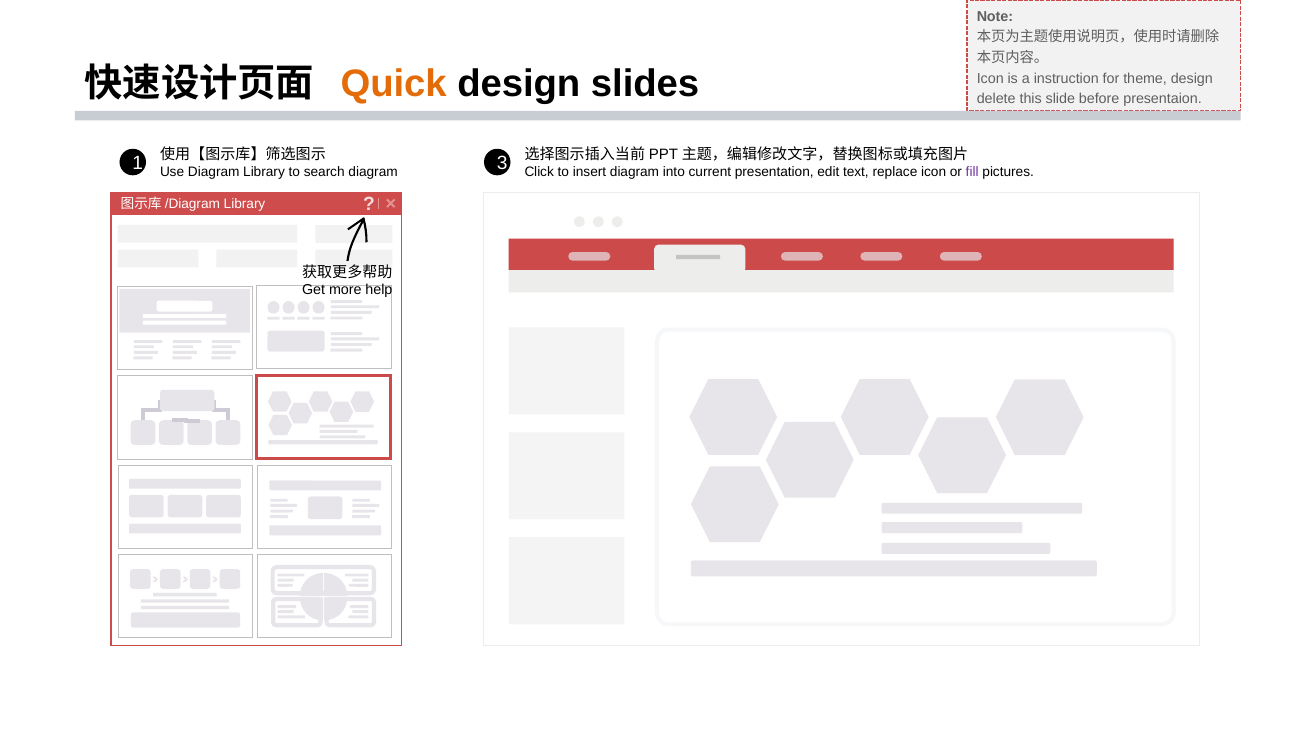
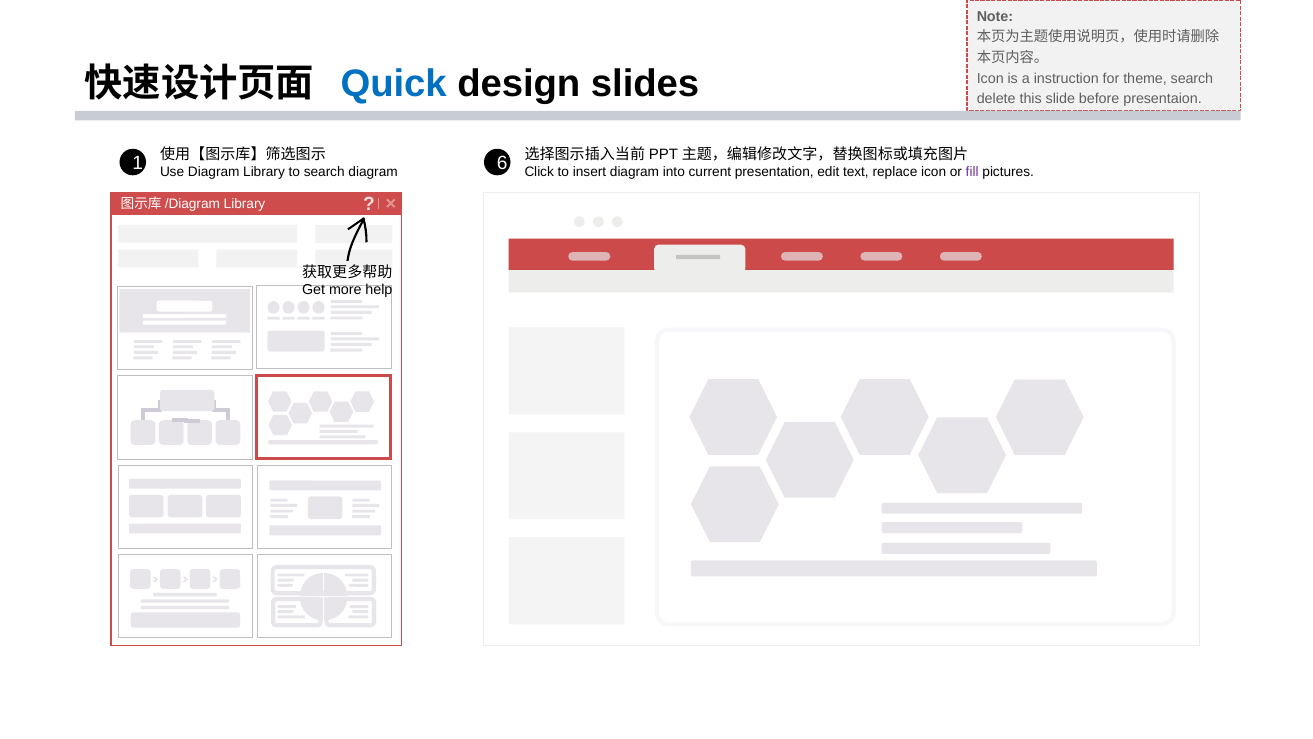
Quick colour: orange -> blue (394, 84)
theme design: design -> search (1192, 78)
3: 3 -> 6 (502, 163)
